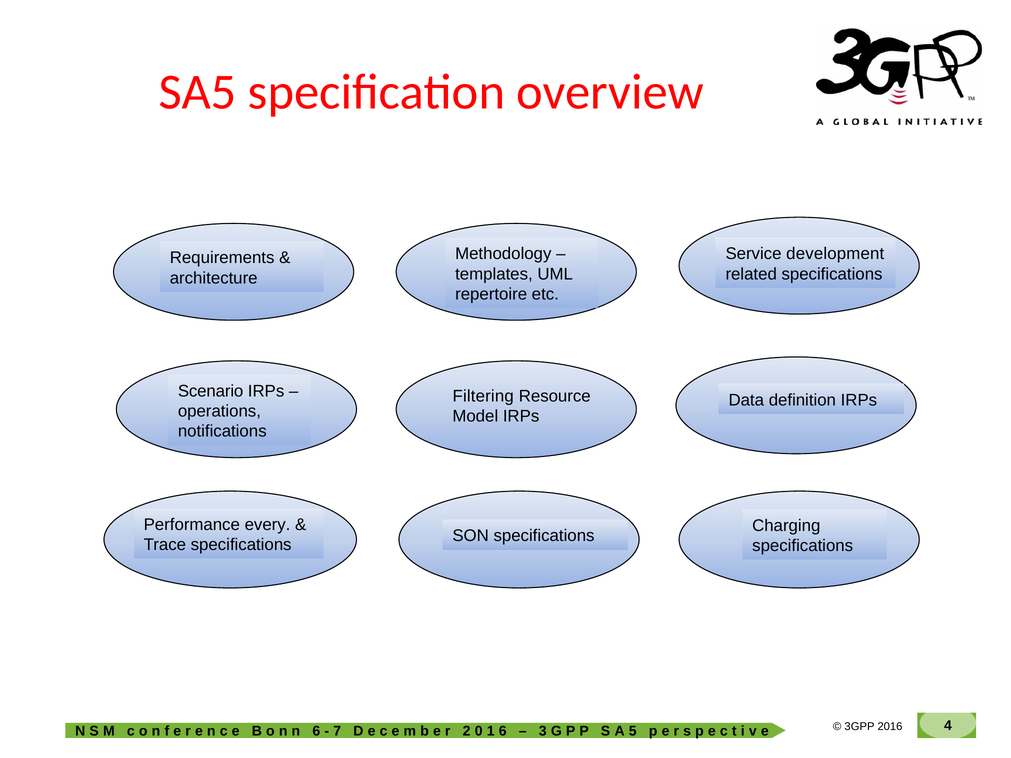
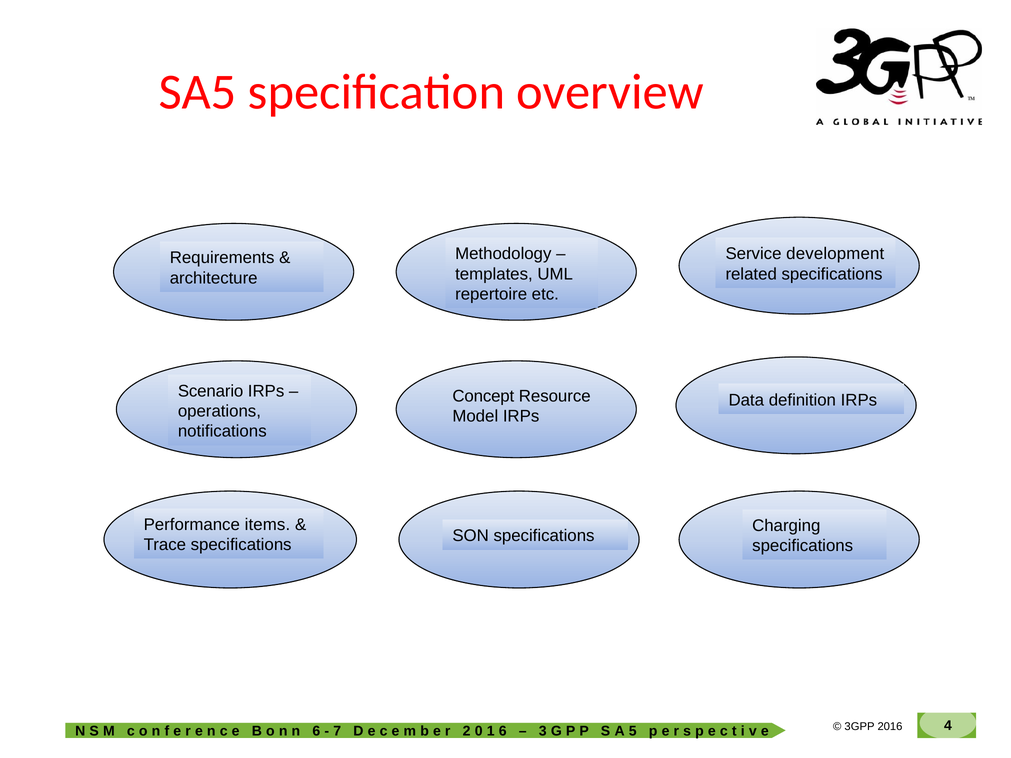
Filtering: Filtering -> Concept (483, 396)
every: every -> items (267, 525)
